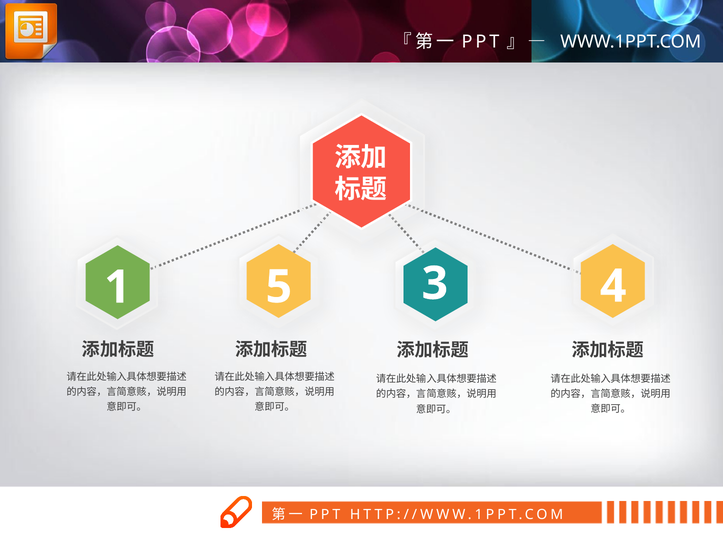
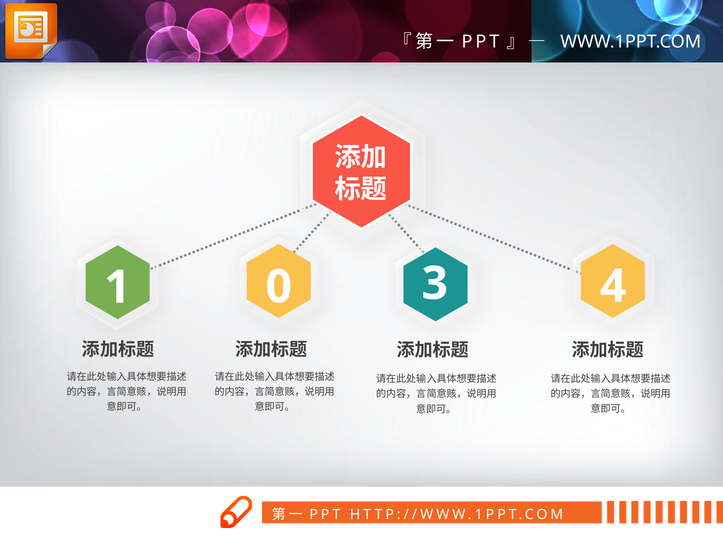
5: 5 -> 0 (279, 287)
